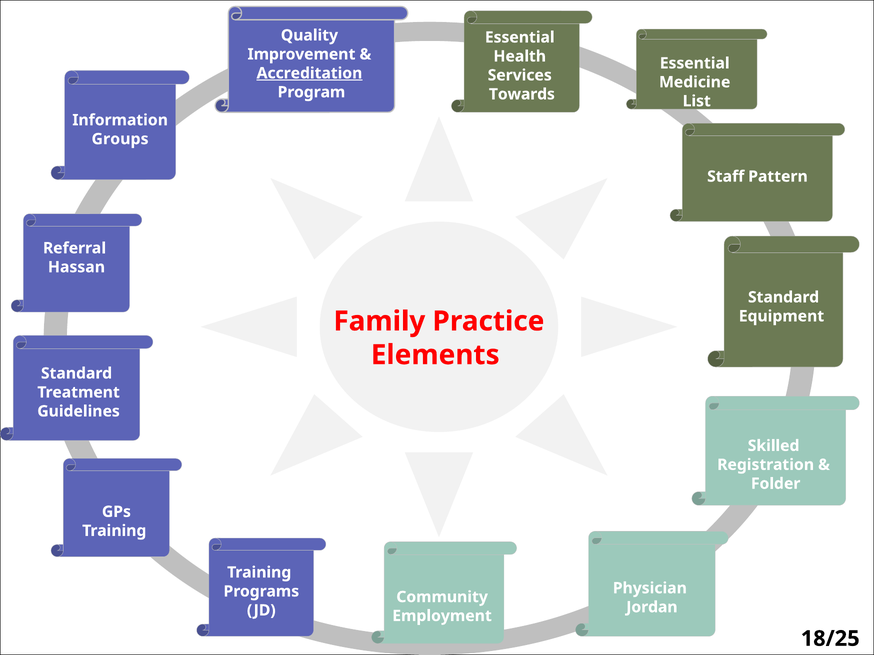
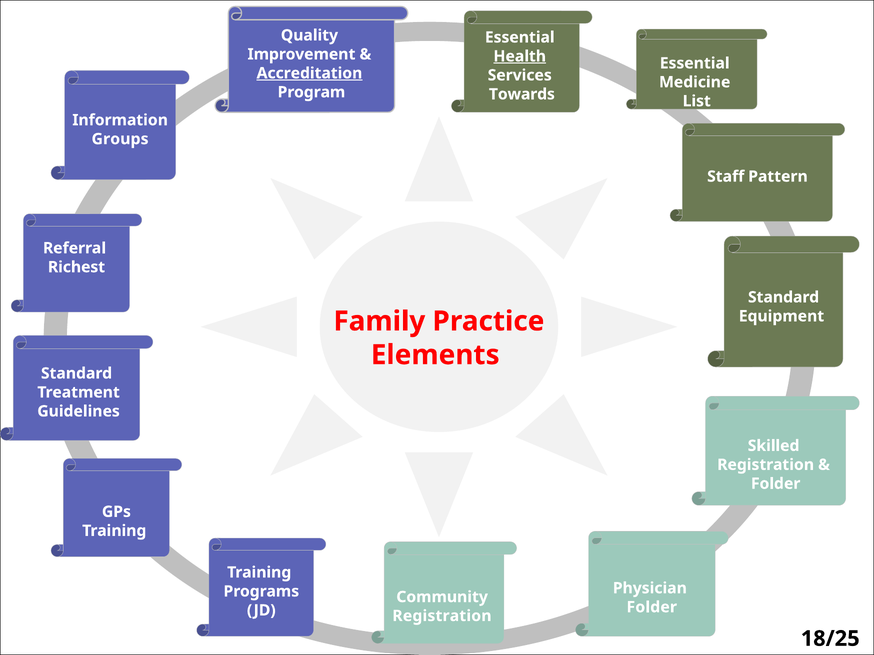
Health underline: none -> present (520, 56)
Hassan: Hassan -> Richest (76, 267)
Jordan: Jordan -> Folder (652, 608)
Employment: Employment -> Registration (442, 616)
